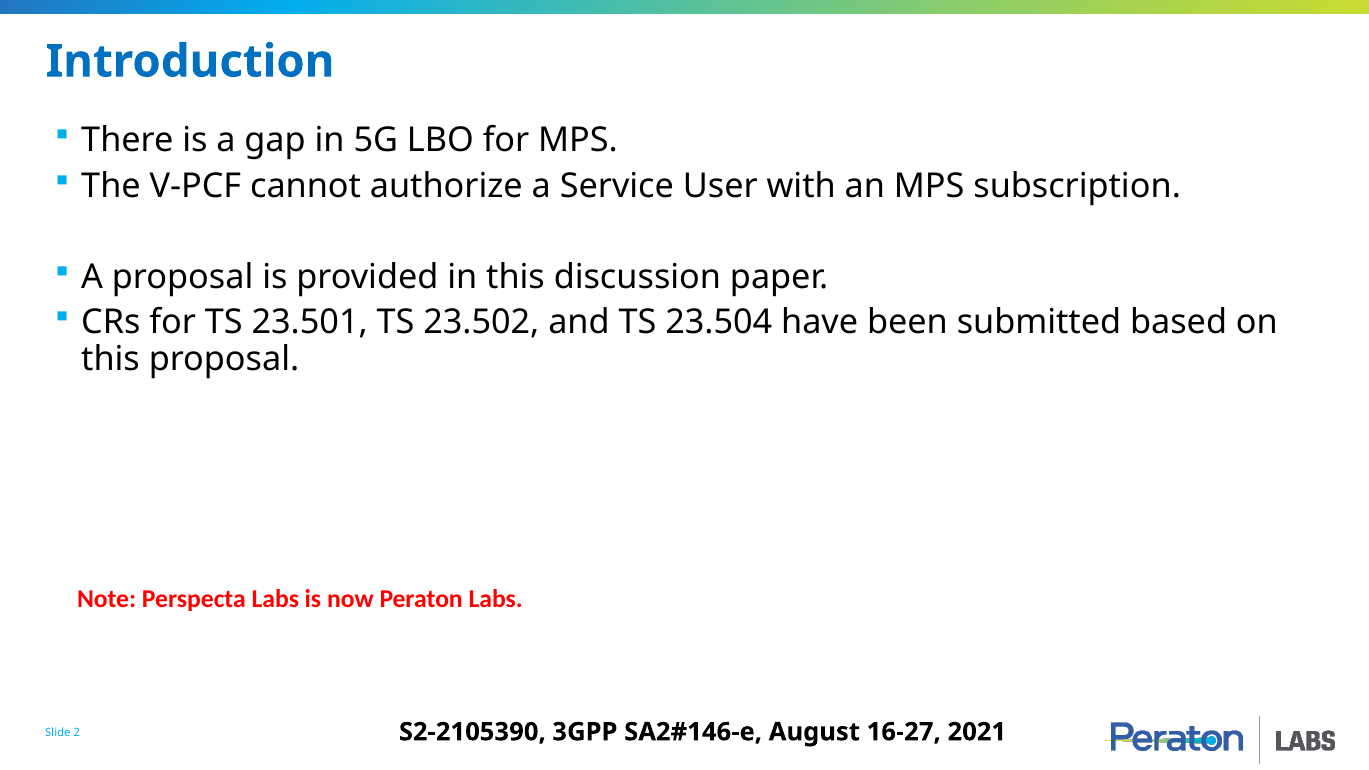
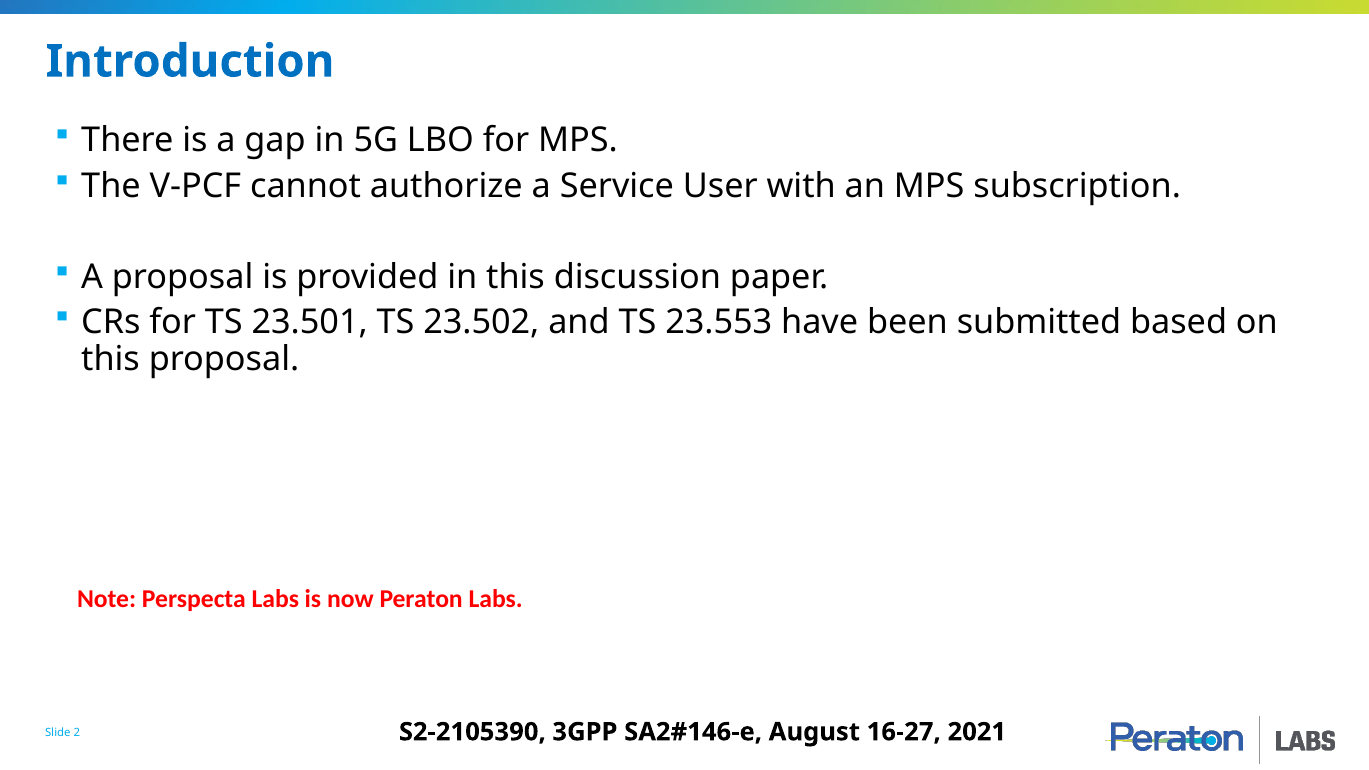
23.504: 23.504 -> 23.553 (719, 322)
